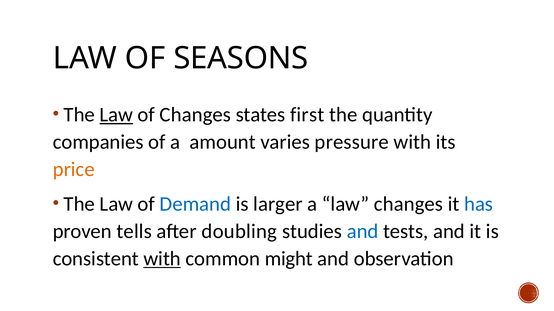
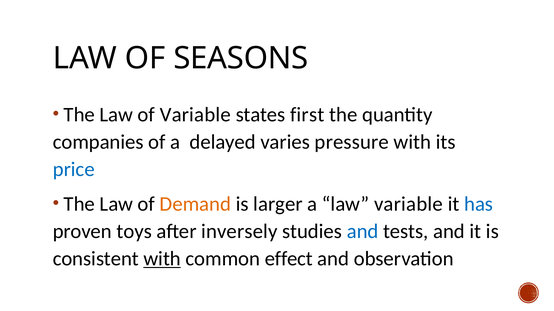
Law underline: present -> none (116, 115)
of Changes: Changes -> Variable (195, 115)
amount: amount -> delayed (223, 142)
price colour: orange -> blue (74, 170)
Demand colour: blue -> orange (195, 204)
law changes: changes -> variable (408, 204)
tells: tells -> toys (134, 232)
doubling: doubling -> inversely (239, 232)
might: might -> effect (289, 259)
